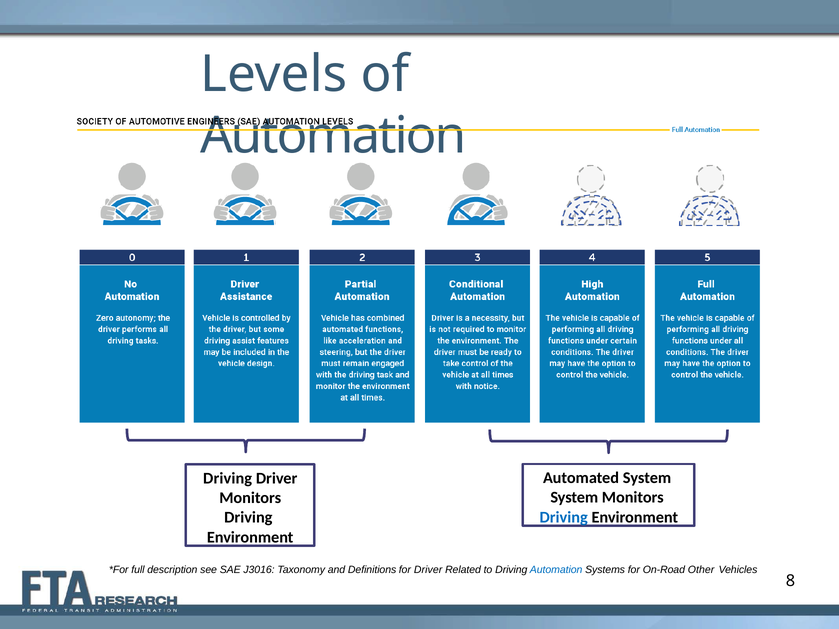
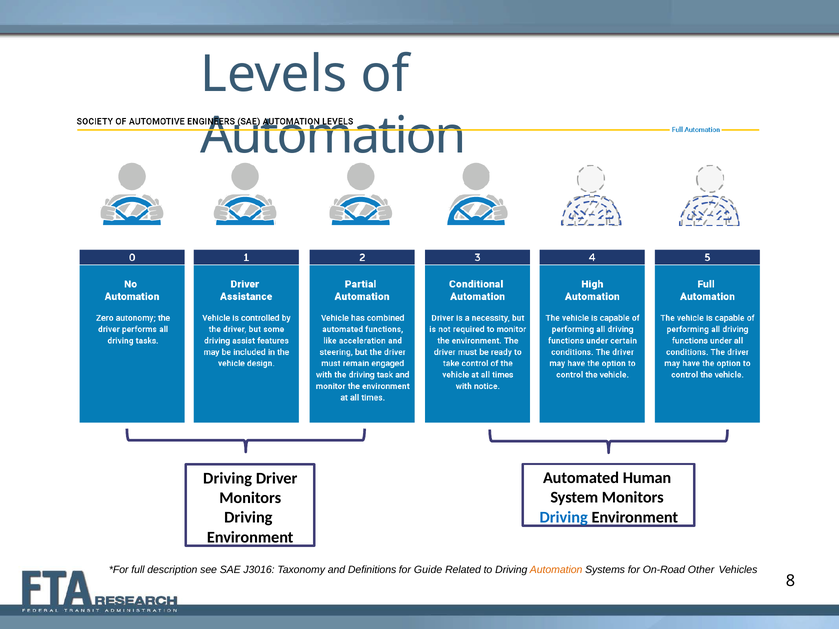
Automated System: System -> Human (647, 478)
for Driver: Driver -> Guide (428, 570)
Automation colour: blue -> orange (556, 570)
